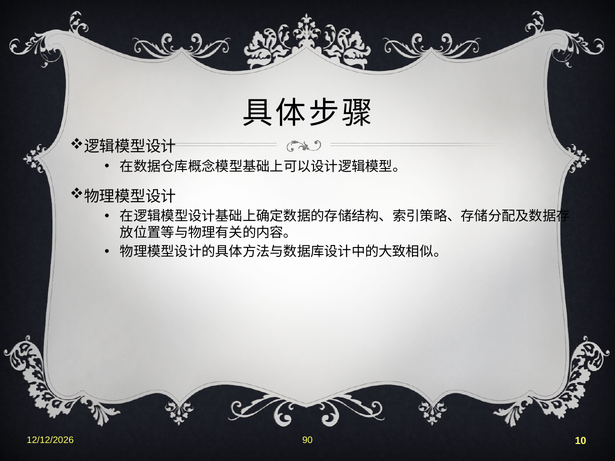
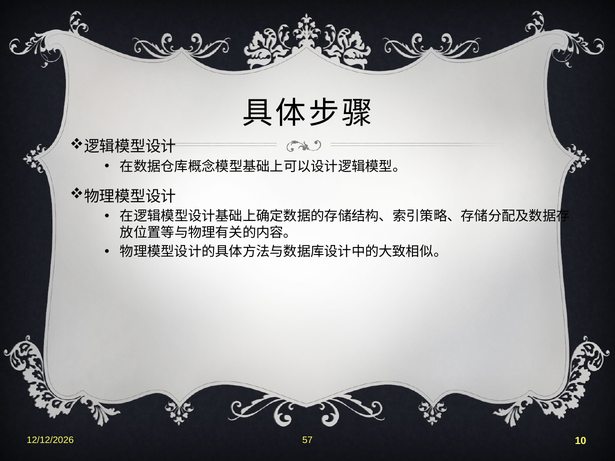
90: 90 -> 57 (307, 440)
